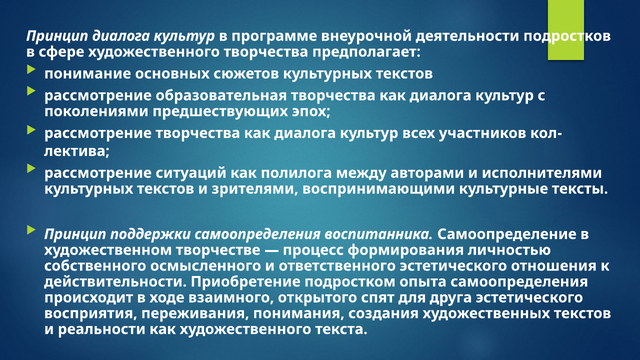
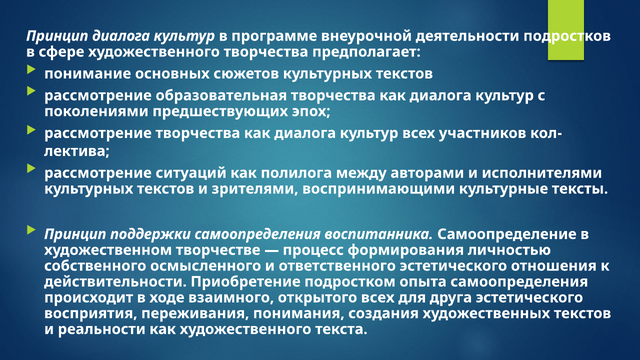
открытого спят: спят -> всех (378, 298)
